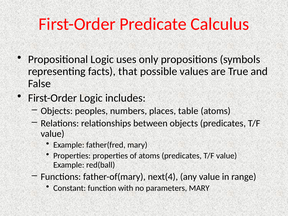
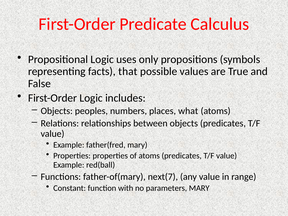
table: table -> what (188, 111)
next(4: next(4 -> next(7 (163, 177)
